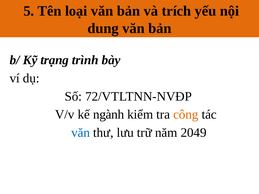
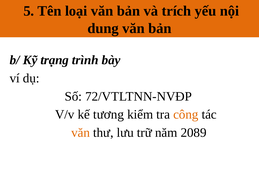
ngành: ngành -> tương (109, 115)
văn colour: blue -> orange (81, 133)
2049: 2049 -> 2089 (194, 133)
